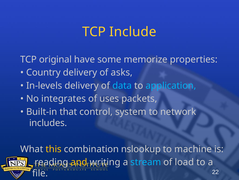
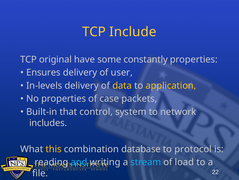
memorize: memorize -> constantly (146, 59)
Country: Country -> Ensures (43, 72)
asks: asks -> user (122, 72)
data colour: light blue -> yellow (122, 85)
application colour: light blue -> yellow (171, 85)
No integrates: integrates -> properties (64, 98)
uses: uses -> case (109, 98)
nslookup: nslookup -> database (141, 148)
machine: machine -> protocol (193, 148)
and colour: yellow -> light blue (79, 162)
